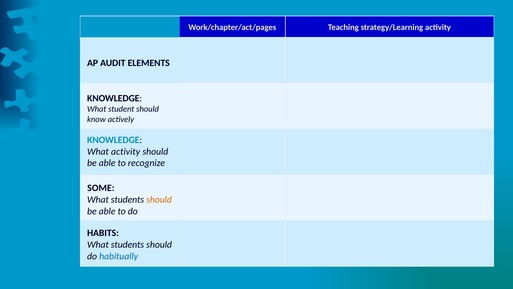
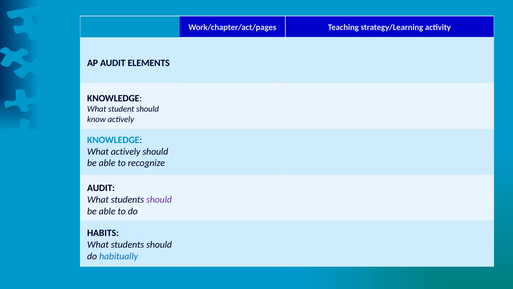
What activity: activity -> actively (126, 151)
SOME: SOME -> AUDIT (101, 188)
should colour: orange -> purple (159, 199)
